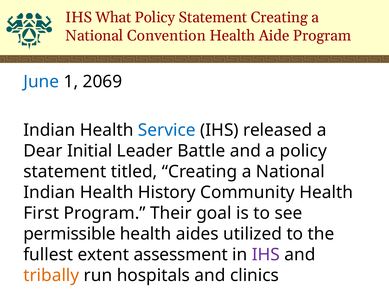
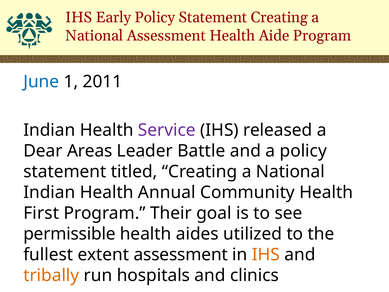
What: What -> Early (113, 17)
National Convention: Convention -> Assessment (166, 36)
2069: 2069 -> 2011 (102, 82)
Service colour: blue -> purple (167, 130)
Initial: Initial -> Areas (90, 151)
History: History -> Annual (167, 192)
IHS colour: purple -> orange (266, 255)
